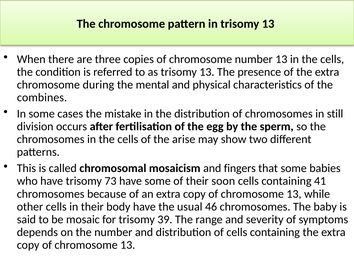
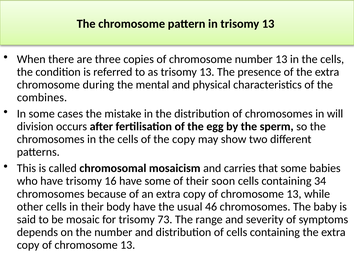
still: still -> will (335, 114)
the arise: arise -> copy (184, 139)
fingers: fingers -> carries (240, 168)
73: 73 -> 16 (111, 181)
41: 41 -> 34 (320, 181)
39: 39 -> 73 (165, 219)
